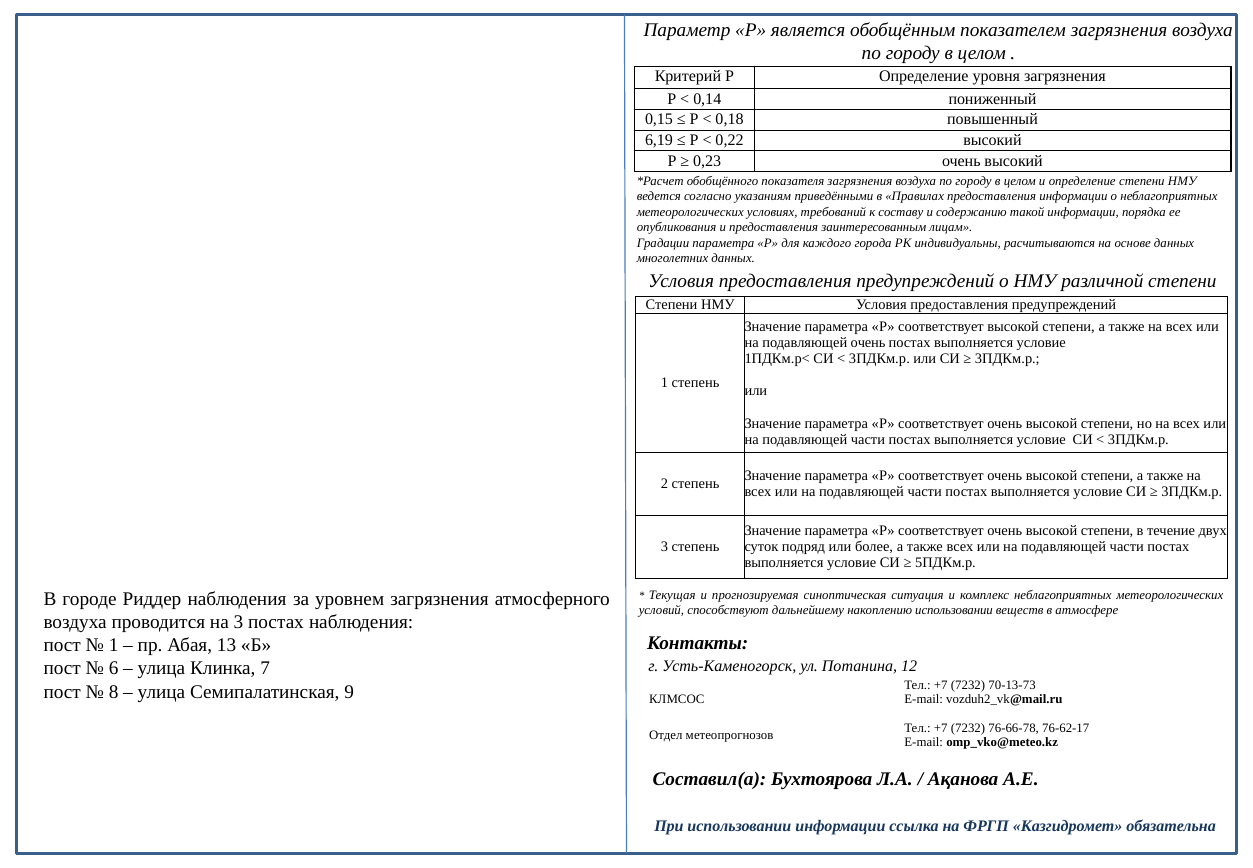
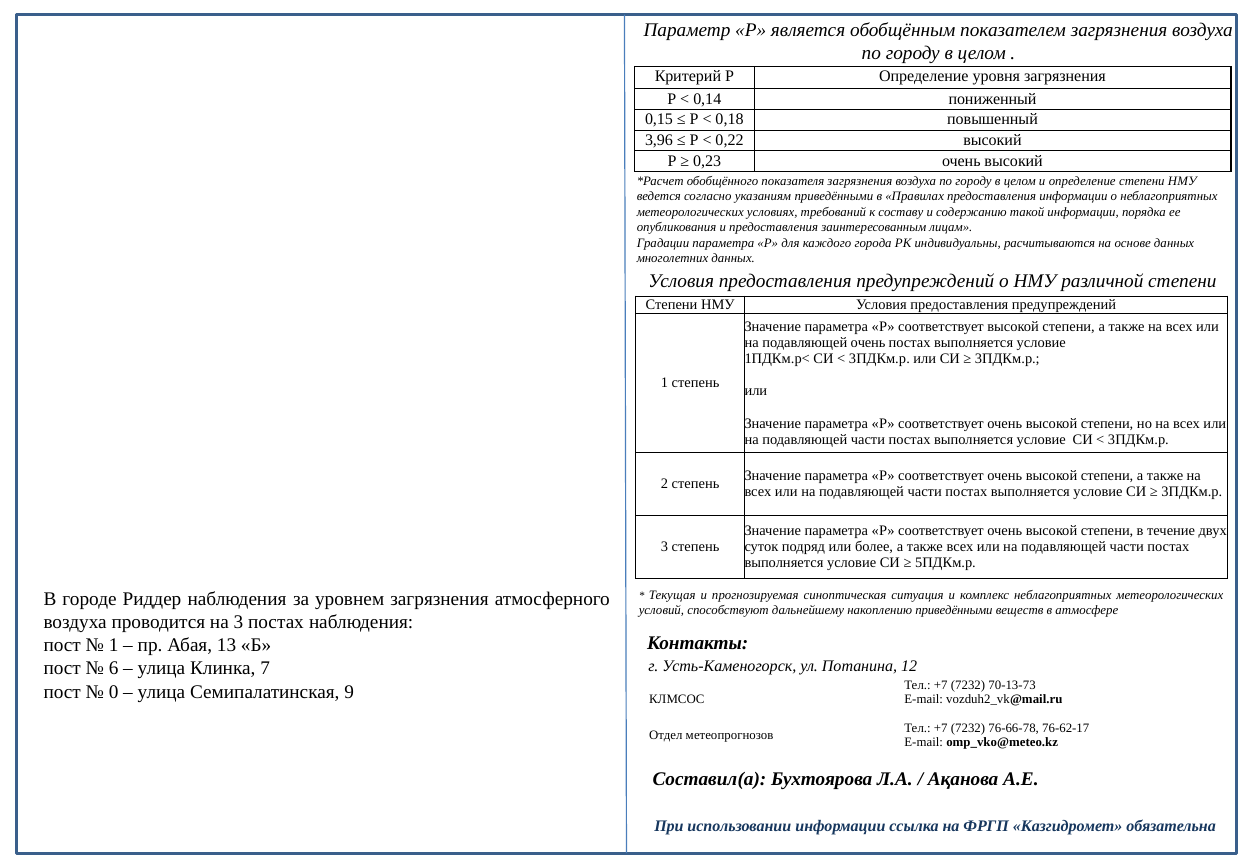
6,19: 6,19 -> 3,96 (659, 140)
накоплению использовании: использовании -> приведёнными (954, 610)
8: 8 -> 0 (114, 691)
